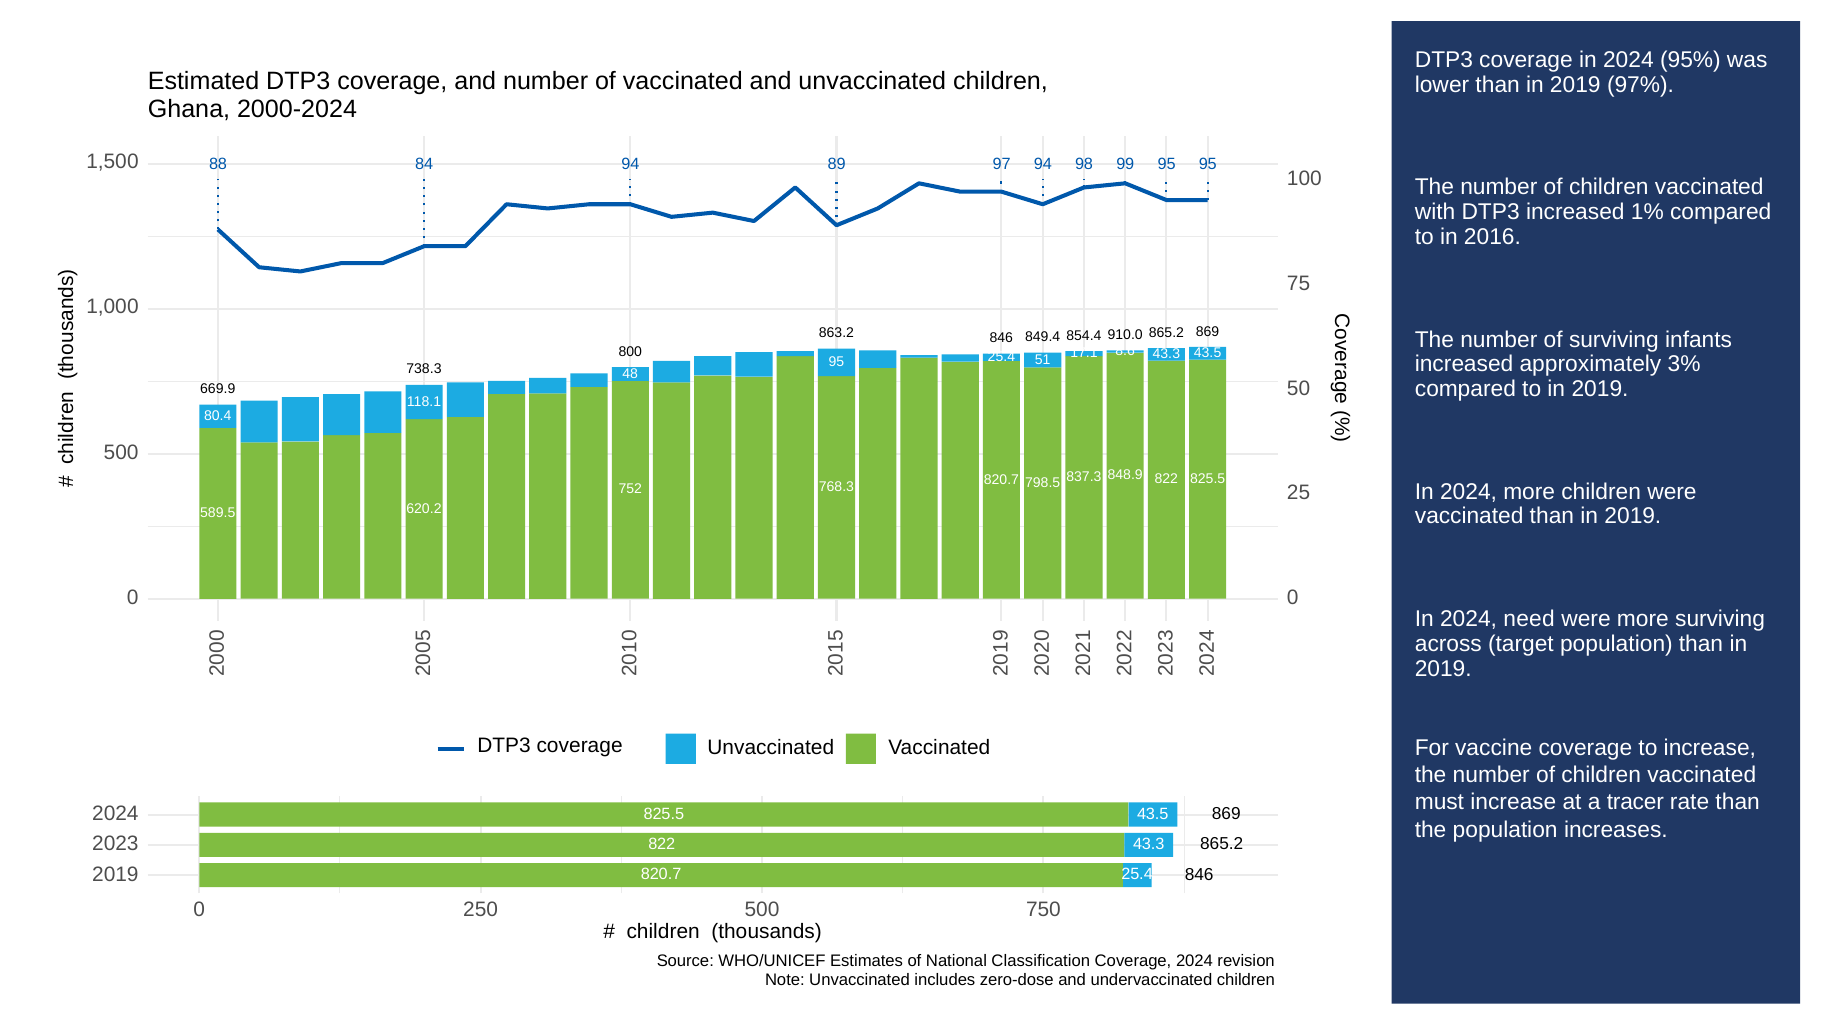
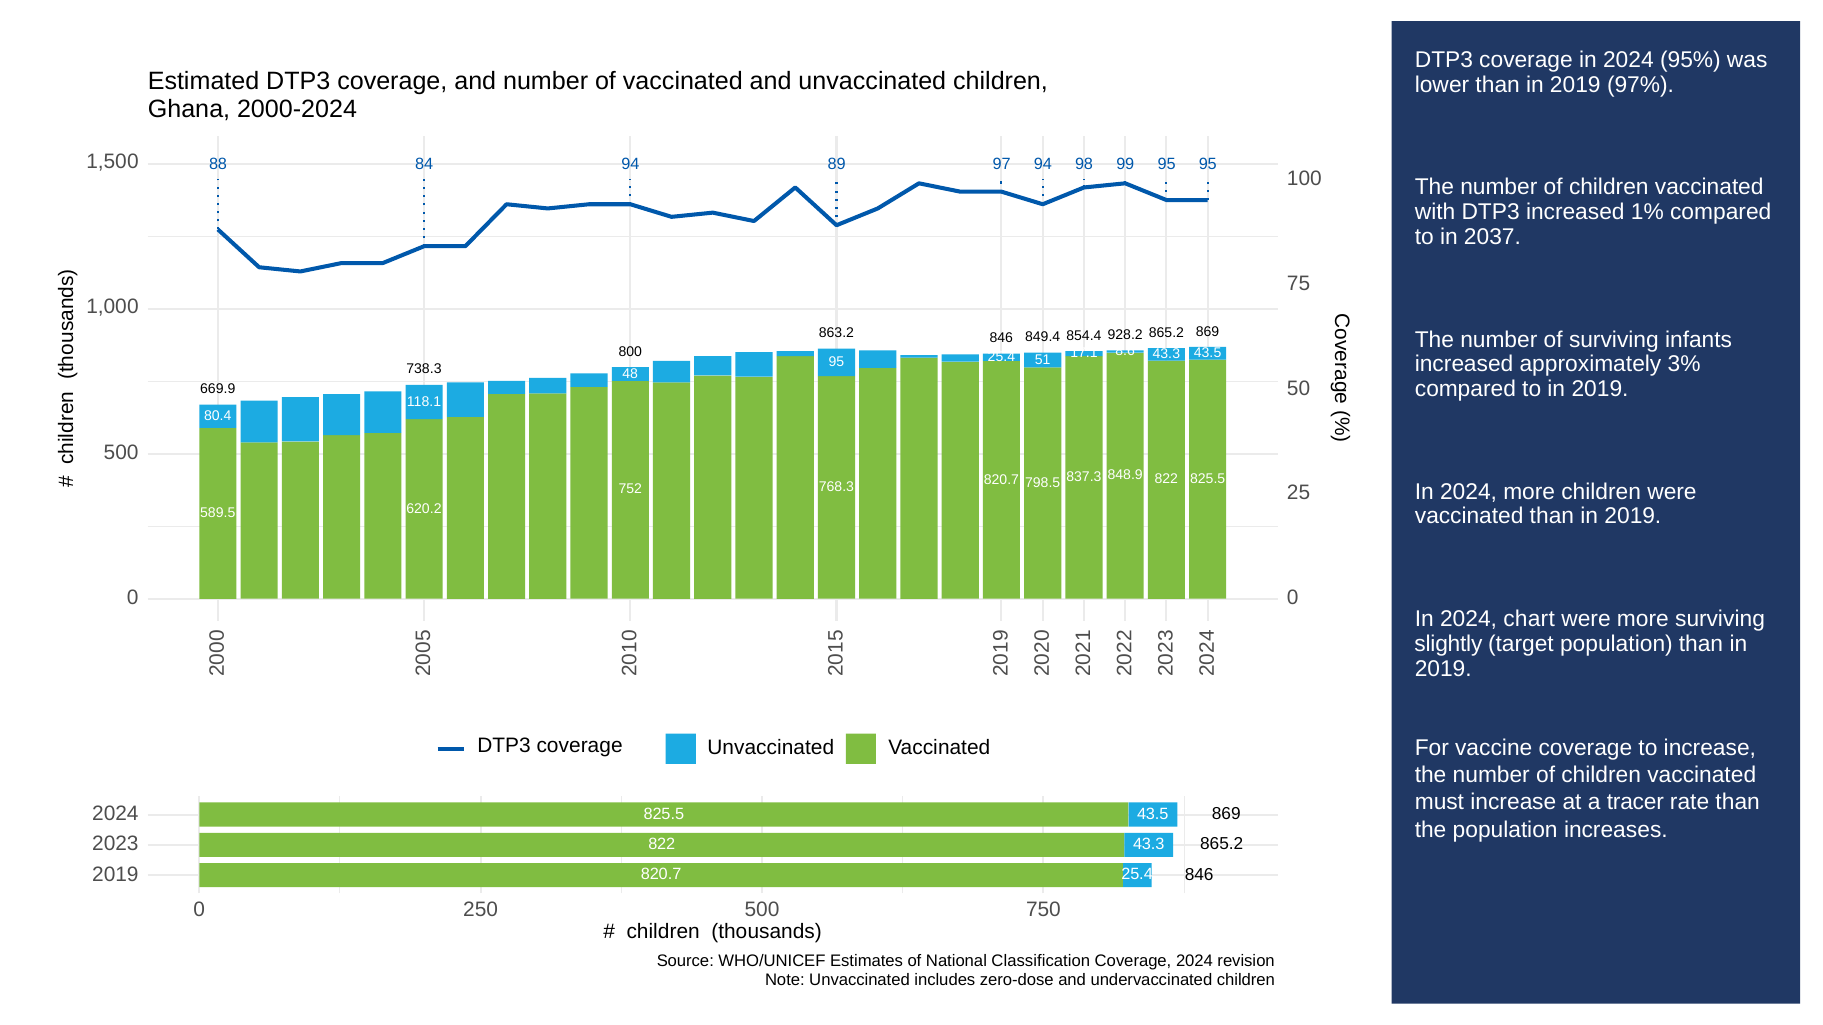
2016: 2016 -> 2037 (1492, 237)
910.0: 910.0 -> 928.2 (1125, 335)
need: need -> chart (1529, 620)
across: across -> slightly (1448, 644)
